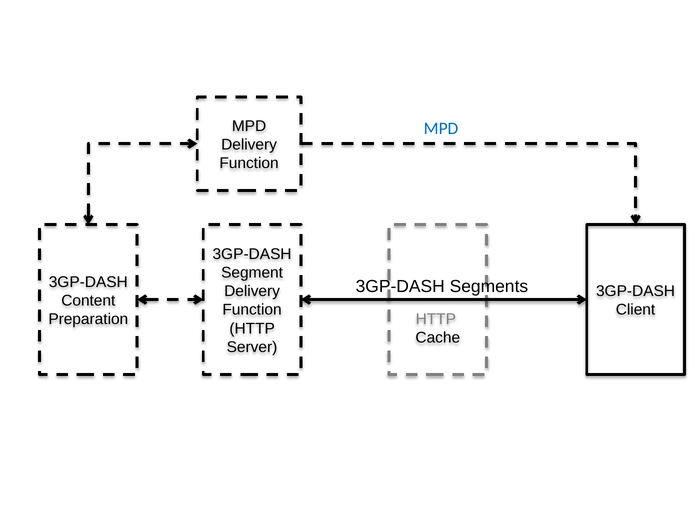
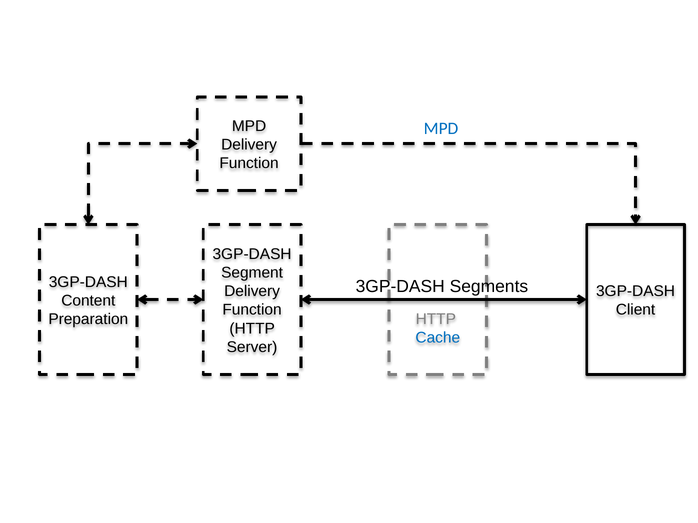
Cache colour: black -> blue (438, 338)
